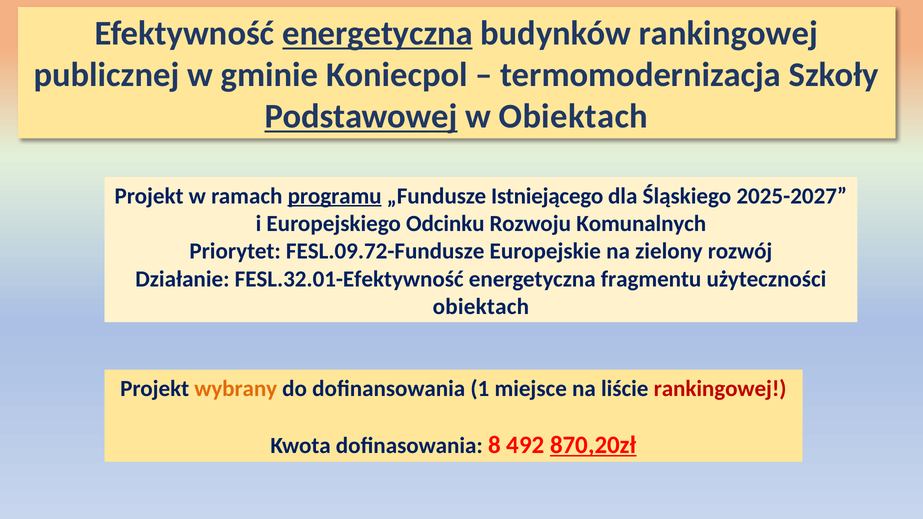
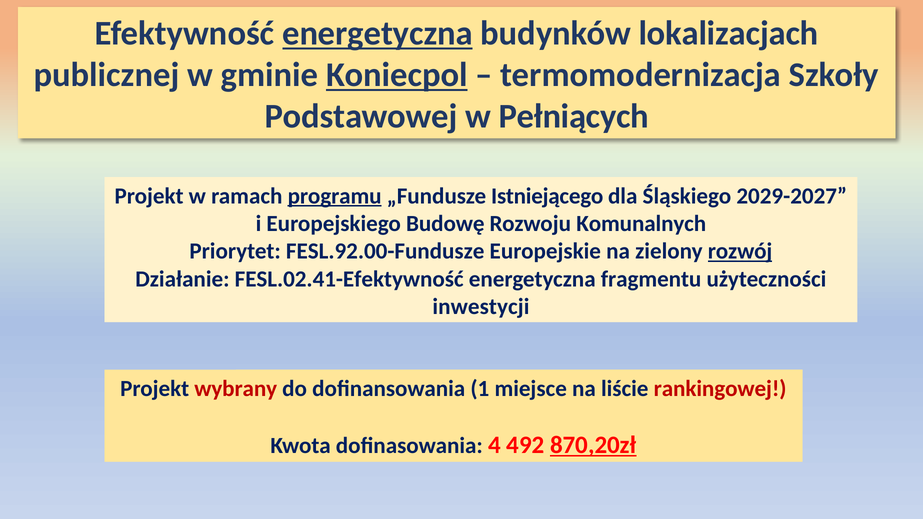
budynków rankingowej: rankingowej -> lokalizacjach (729, 34)
Koniecpol underline: none -> present (397, 75)
Podstawowej underline: present -> none (361, 117)
w Obiektach: Obiektach -> Pełniących (574, 117)
2025-2027: 2025-2027 -> 2029-2027 (792, 196)
Odcinku: Odcinku -> Budowę (445, 224)
FESL.09.72-Fundusze: FESL.09.72-Fundusze -> FESL.92.00-Fundusze (385, 251)
rozwój underline: none -> present (740, 251)
FESL.32.01-Efektywność: FESL.32.01-Efektywność -> FESL.02.41-Efektywność (349, 279)
obiektach: obiektach -> inwestycji (481, 307)
wybrany colour: orange -> red (236, 389)
8: 8 -> 4 (494, 445)
